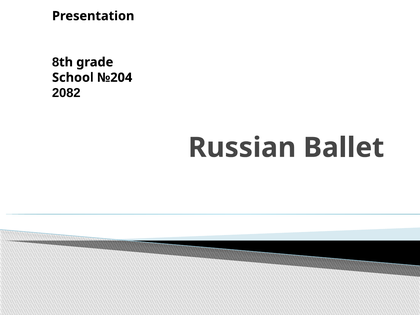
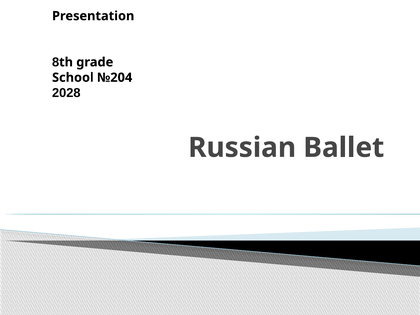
2082: 2082 -> 2028 (66, 93)
